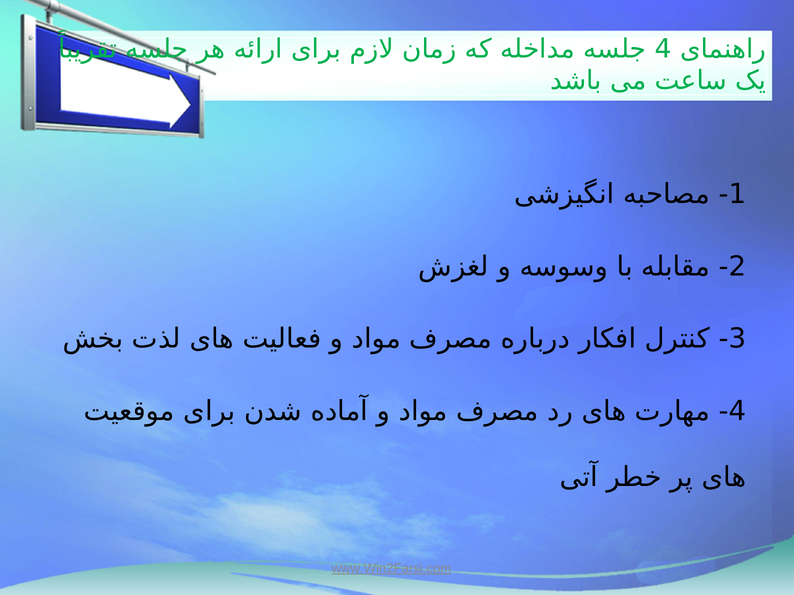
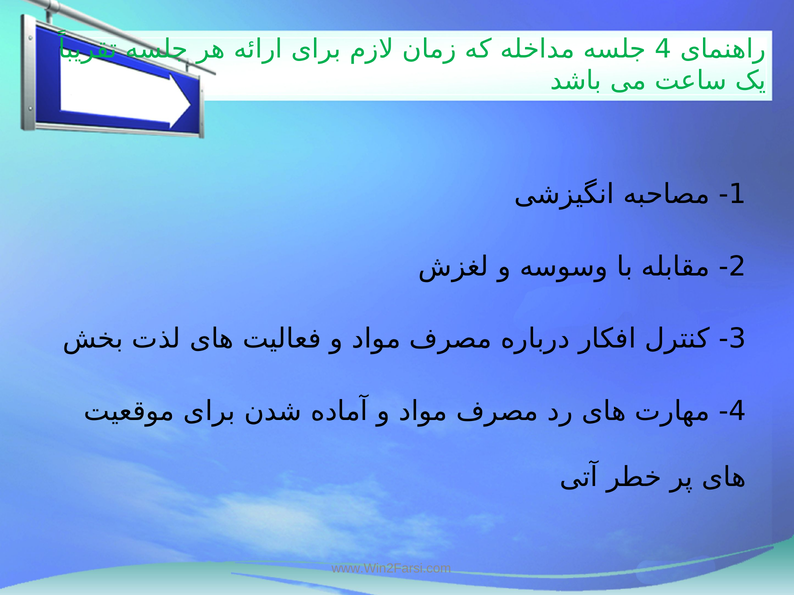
www.Win2Farsi.com underline: present -> none (391, 569)
